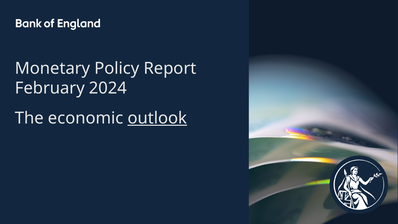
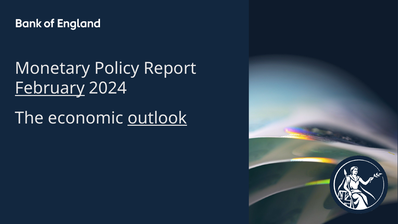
February underline: none -> present (50, 88)
